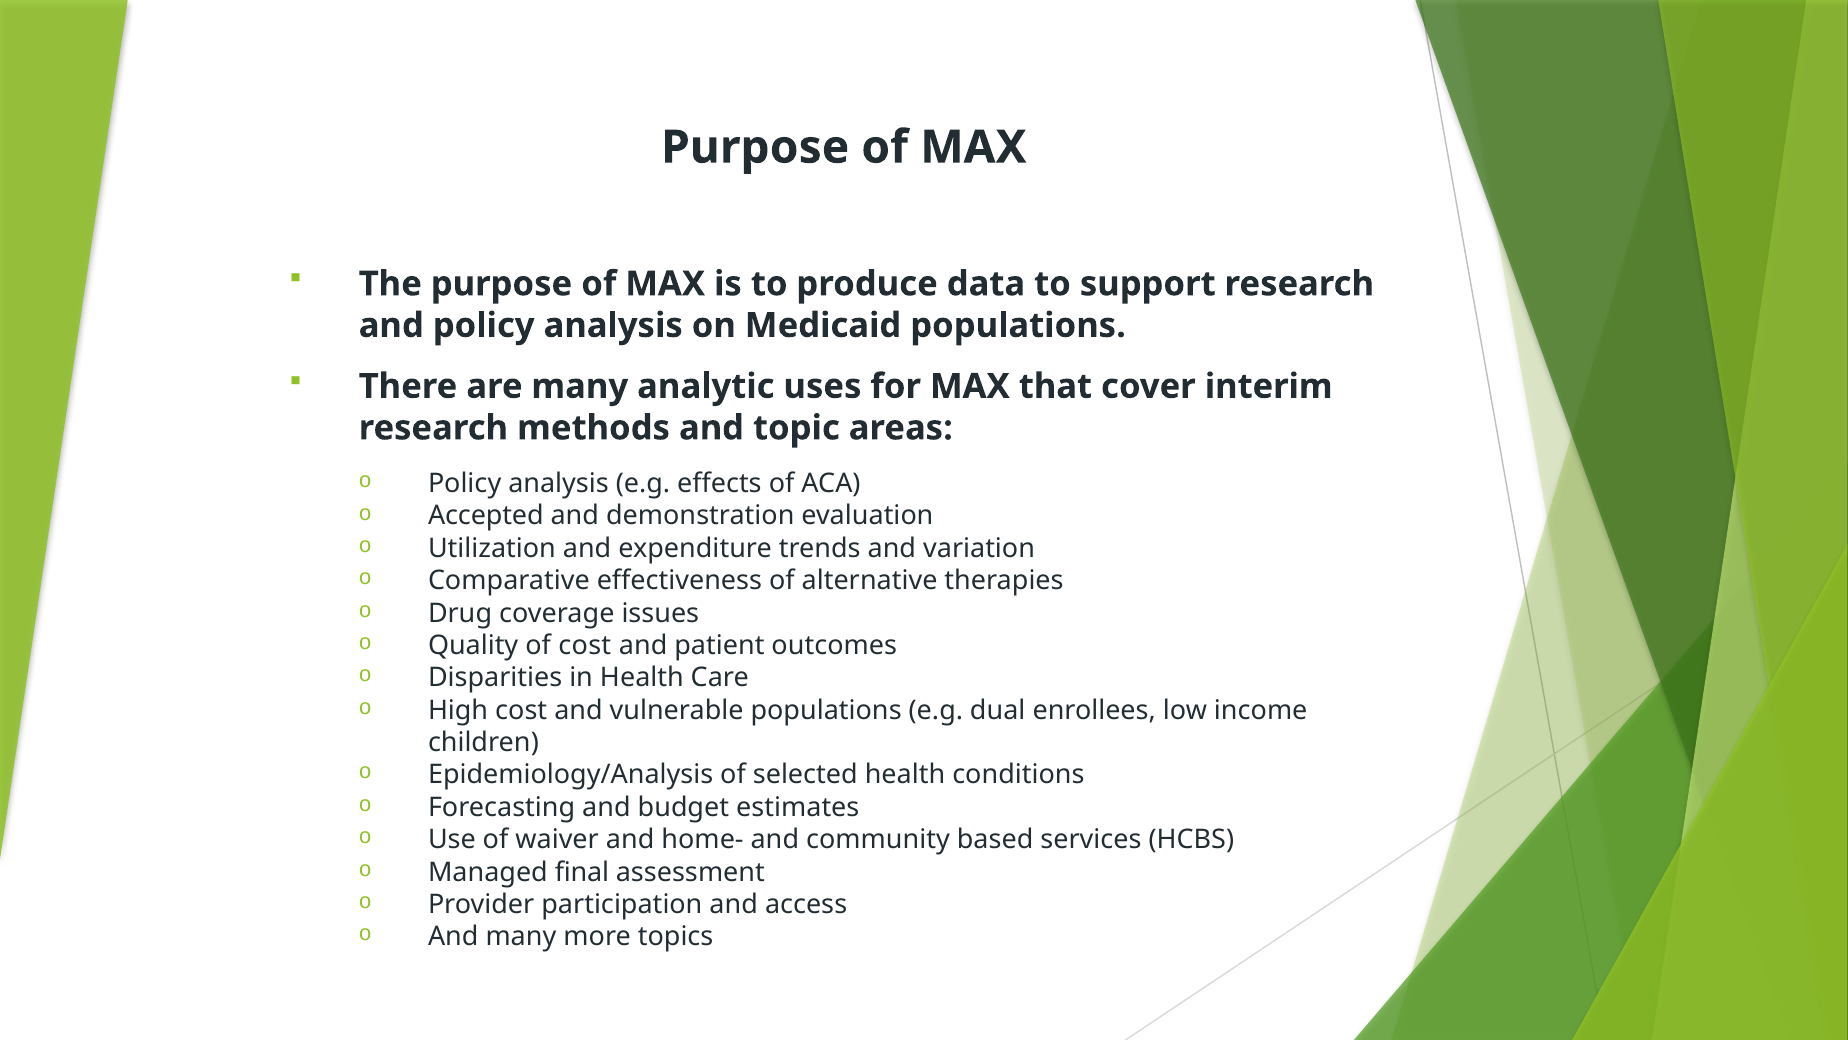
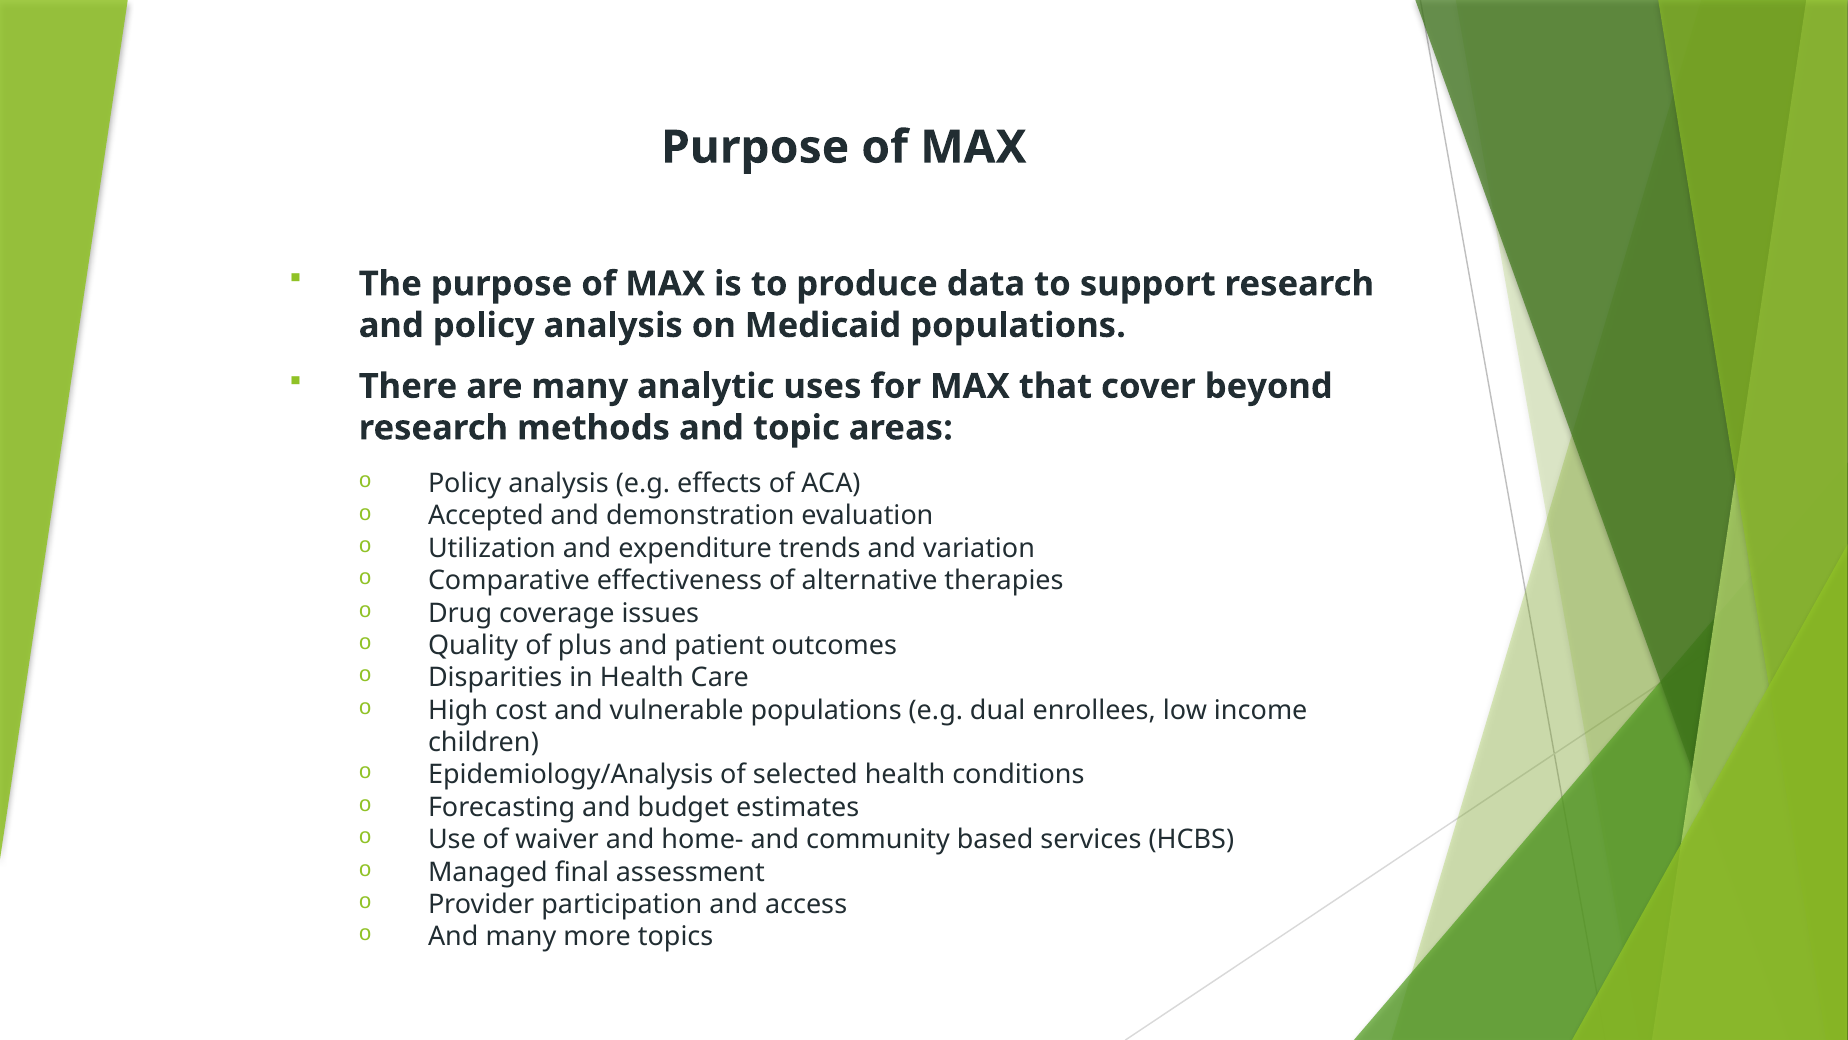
interim: interim -> beyond (1269, 386)
of cost: cost -> plus (585, 645)
